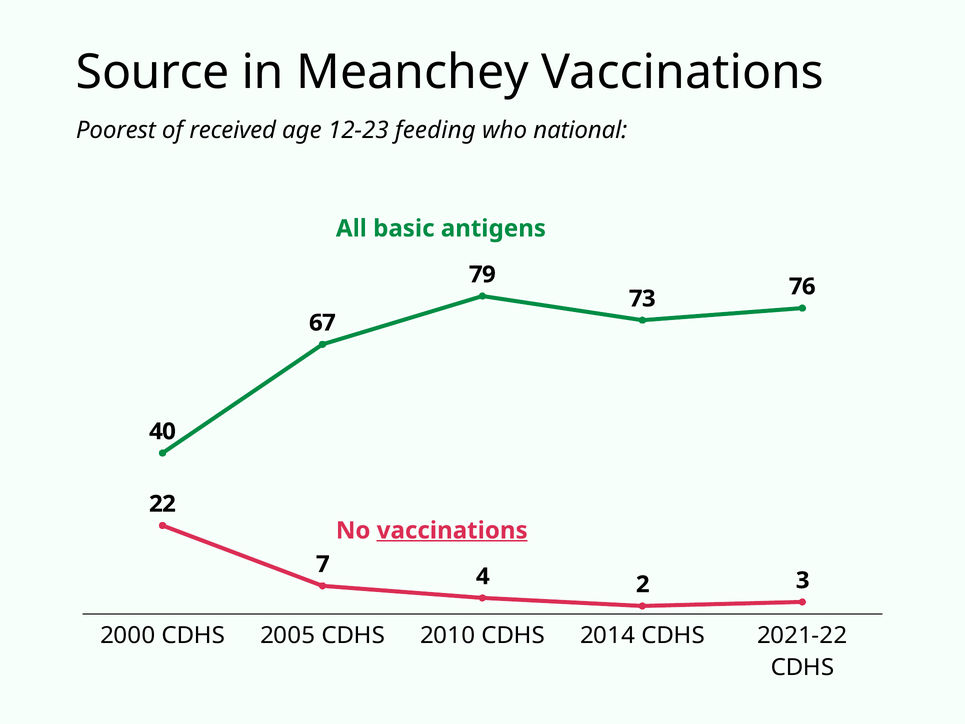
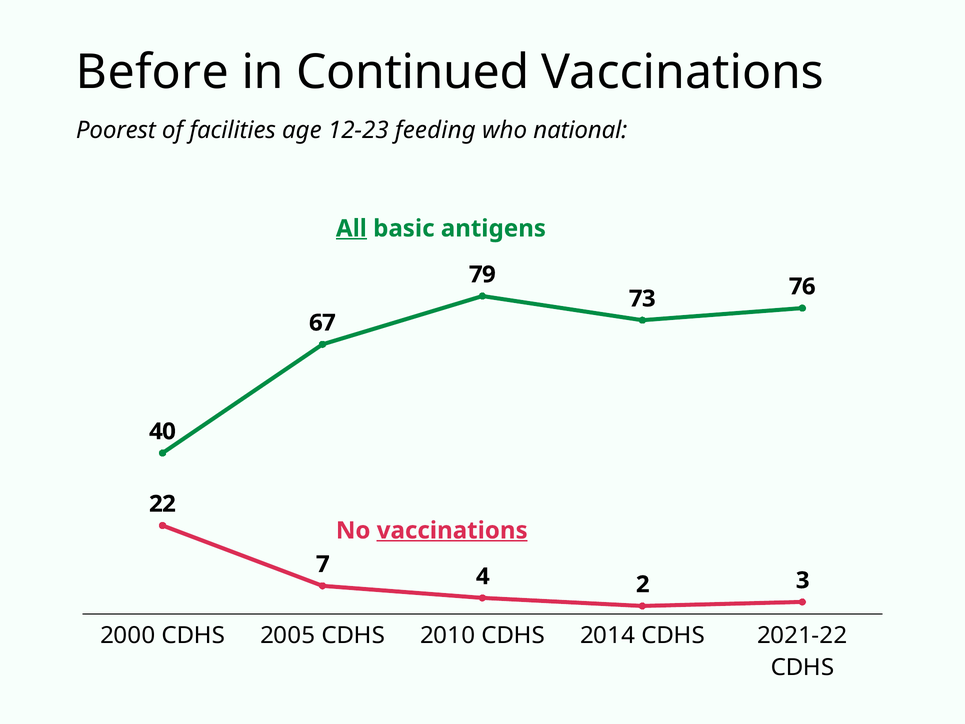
Source: Source -> Before (152, 72)
Meanchey: Meanchey -> Continued (413, 72)
received: received -> facilities (233, 130)
All underline: none -> present (351, 228)
